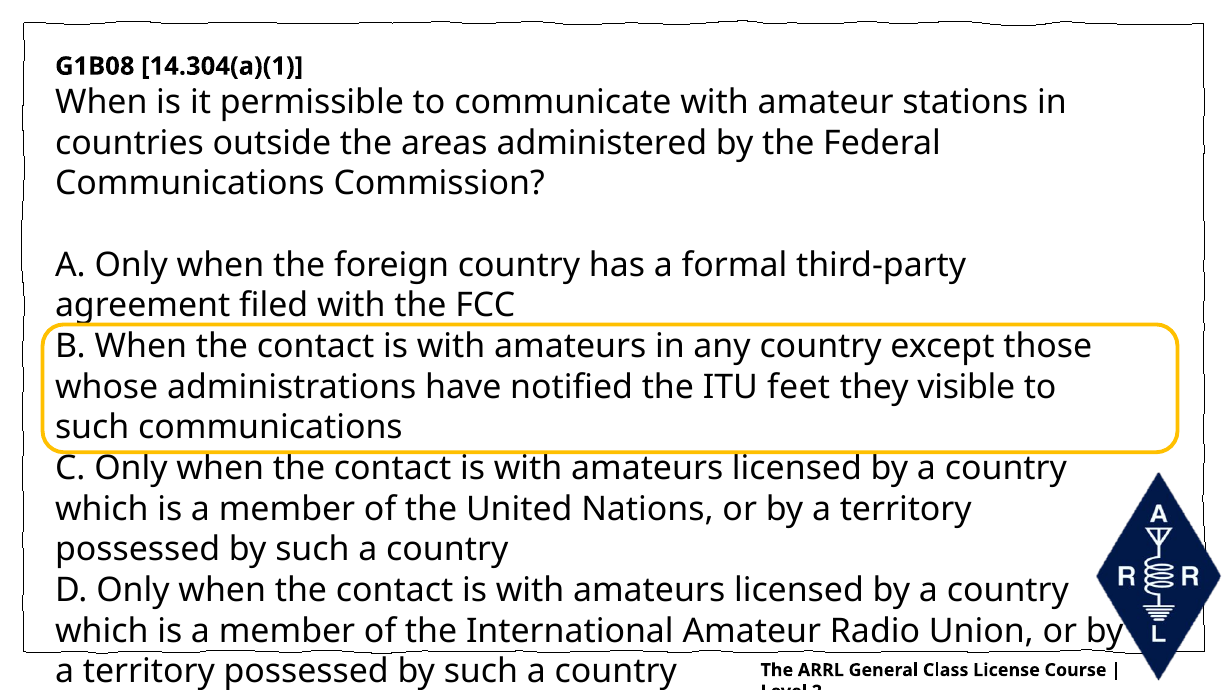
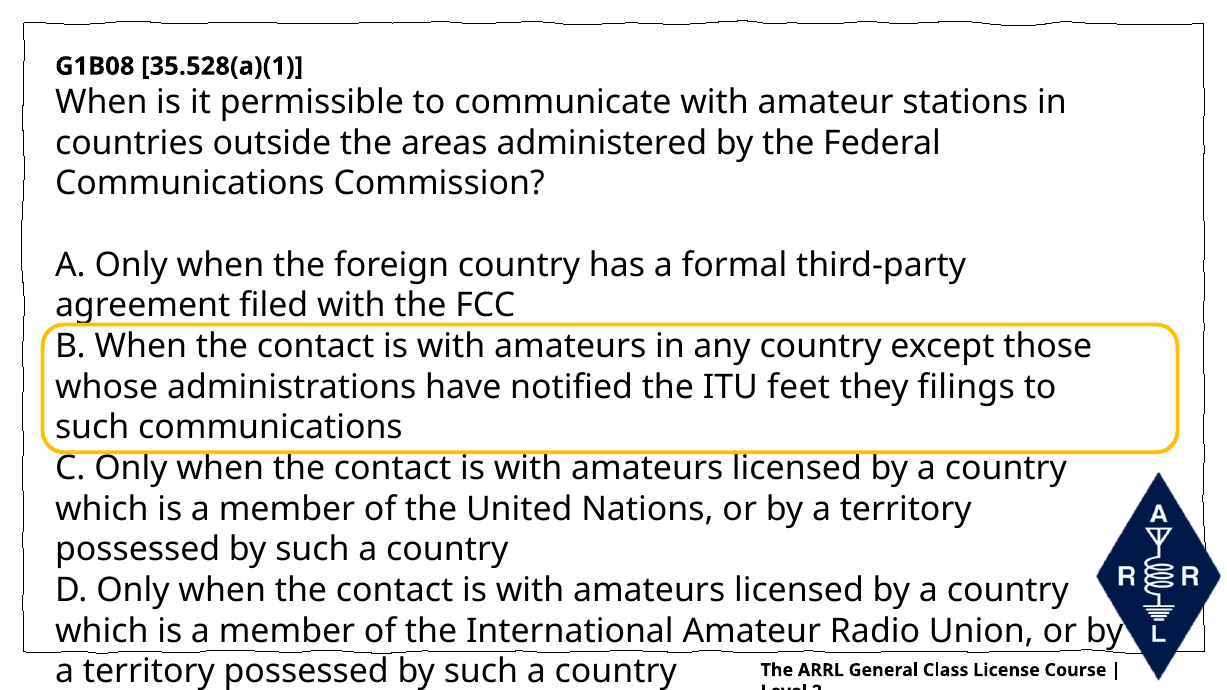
14.304(a)(1: 14.304(a)(1 -> 35.528(a)(1 (222, 66)
visible: visible -> filings (966, 387)
